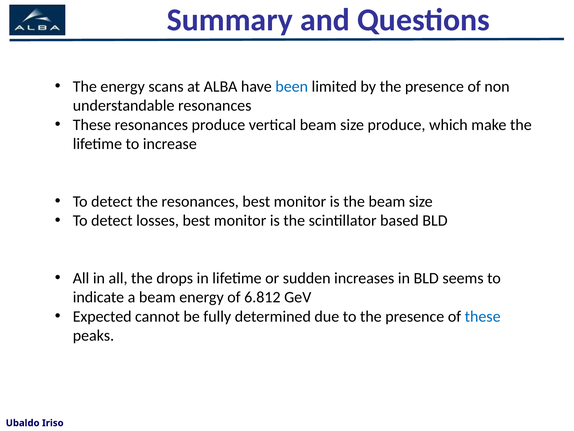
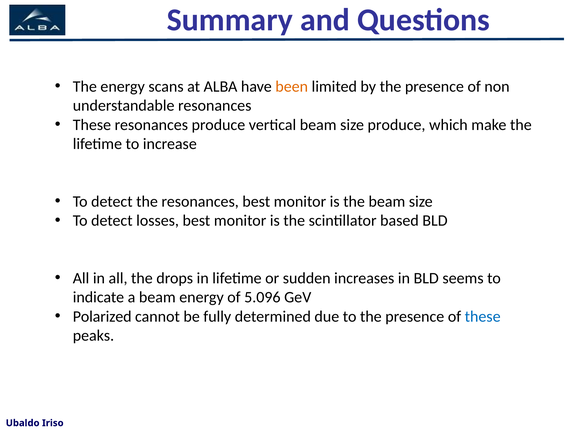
been colour: blue -> orange (292, 86)
6.812: 6.812 -> 5.096 (262, 297)
Expected: Expected -> Polarized (102, 316)
